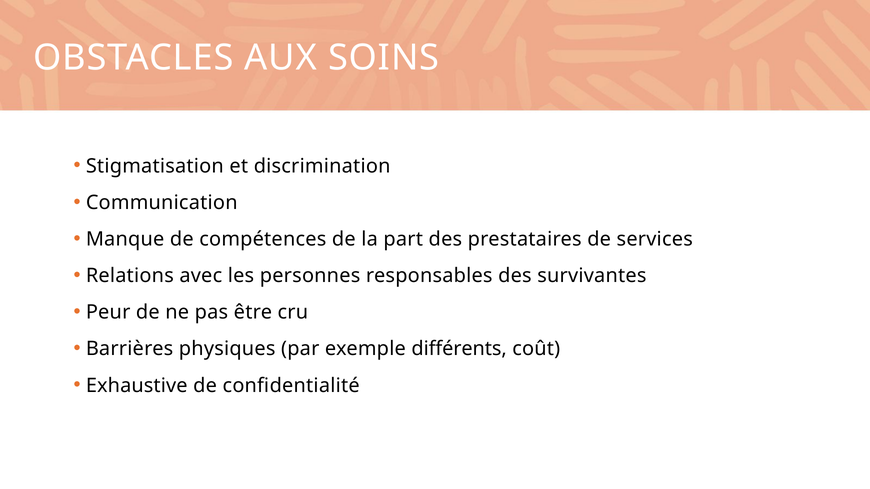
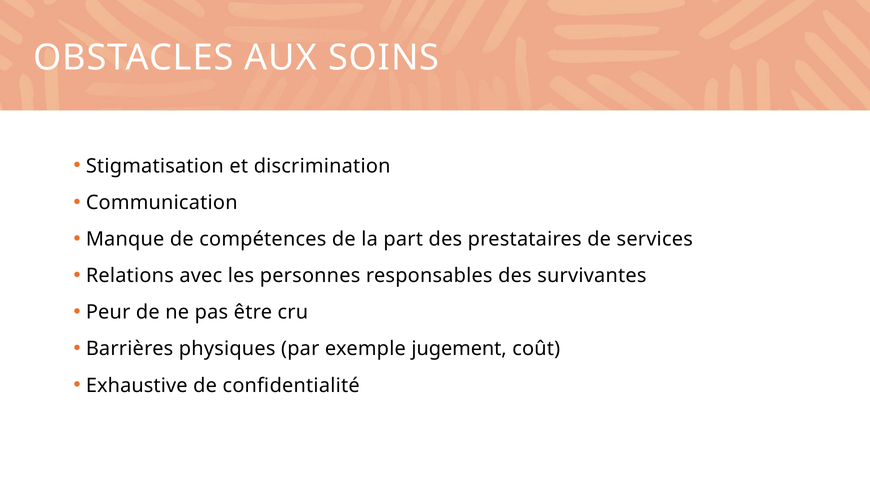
différents: différents -> jugement (459, 349)
